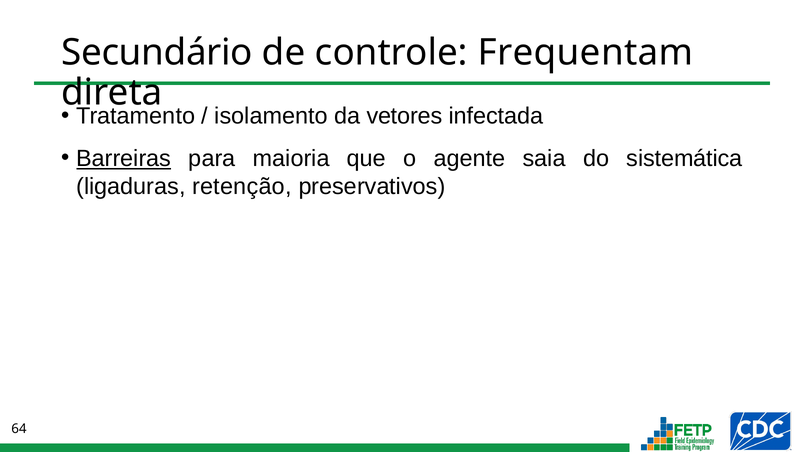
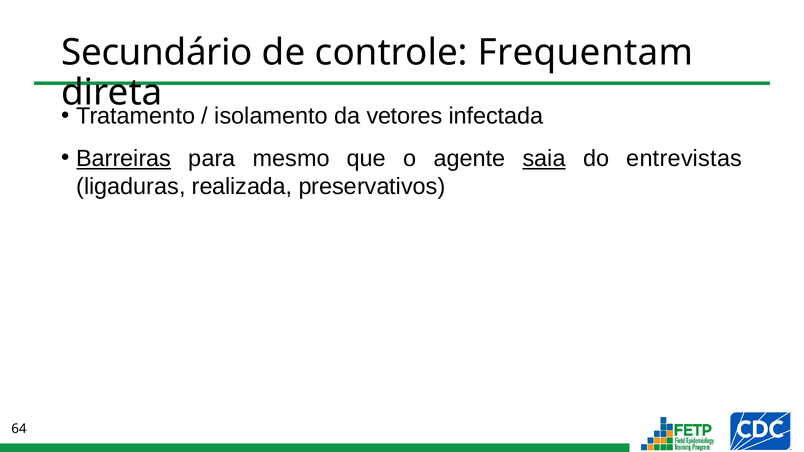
maioria: maioria -> mesmo (291, 159)
saia underline: none -> present (544, 159)
sistemática: sistemática -> entrevistas (684, 159)
retenção: retenção -> realizada (242, 187)
